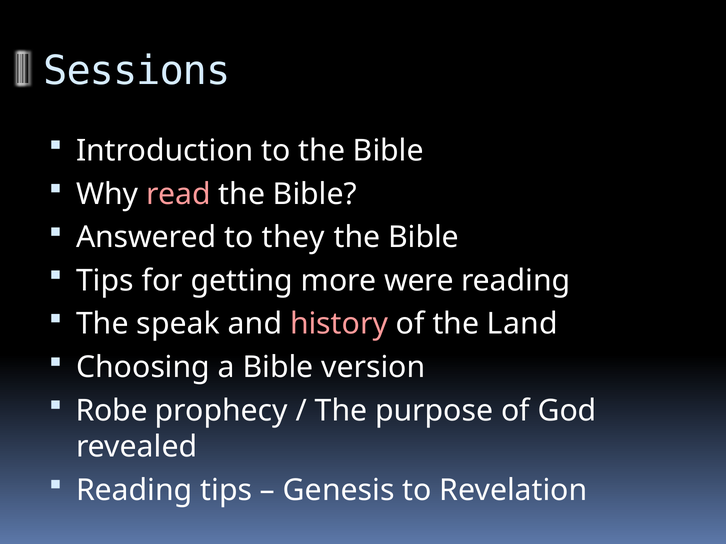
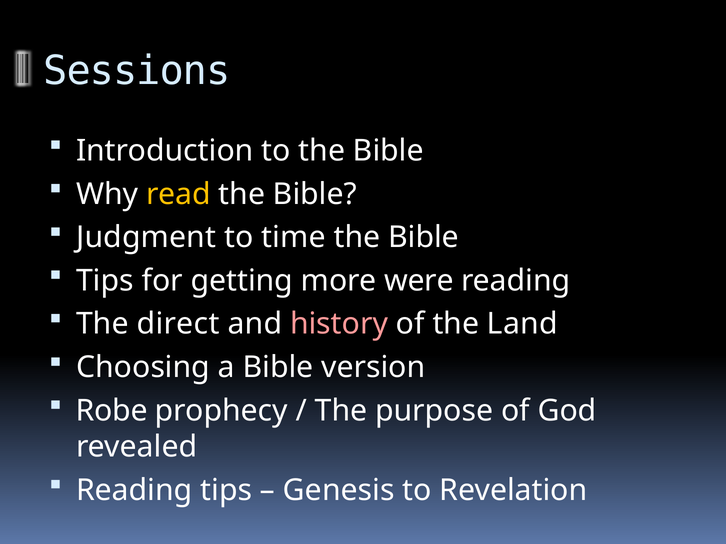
read colour: pink -> yellow (178, 194)
Answered: Answered -> Judgment (146, 238)
they: they -> time (293, 238)
speak: speak -> direct (178, 324)
